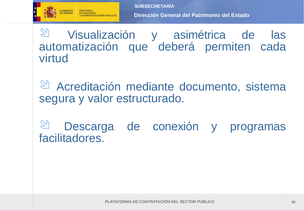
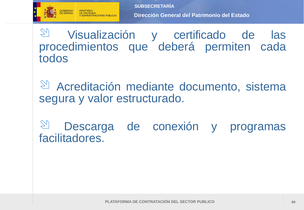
asimétrica: asimétrica -> certificado (200, 35)
automatización: automatización -> procedimientos (79, 47)
virtud: virtud -> todos (54, 59)
